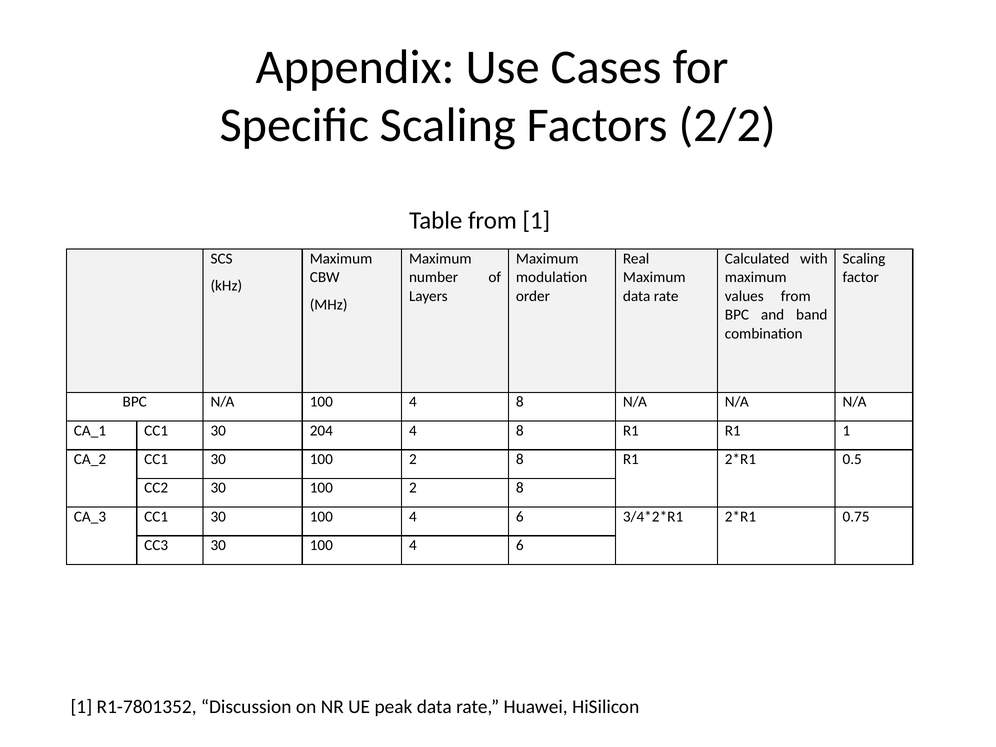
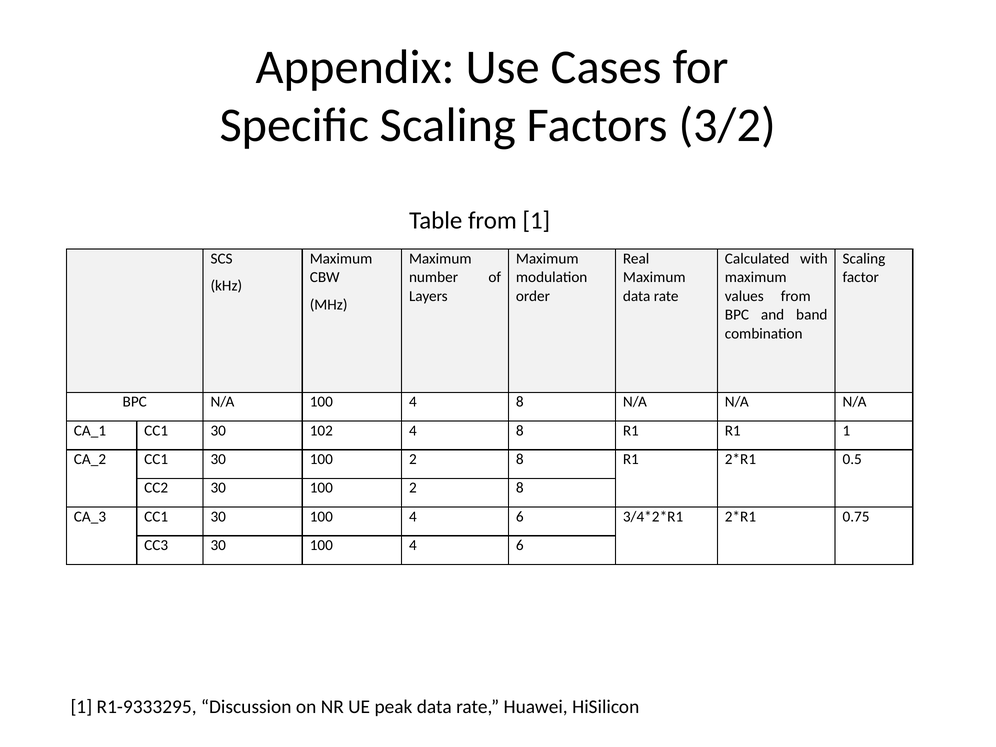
2/2: 2/2 -> 3/2 (727, 125)
204: 204 -> 102 (321, 431)
R1-7801352: R1-7801352 -> R1-9333295 (147, 707)
